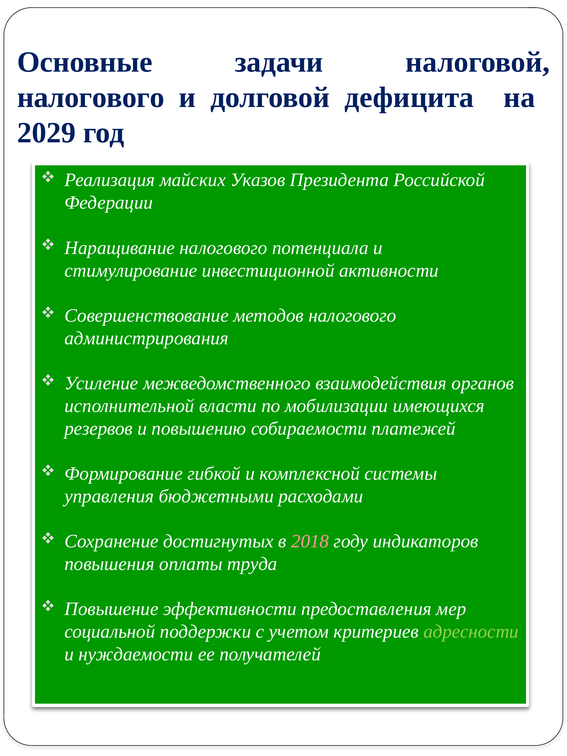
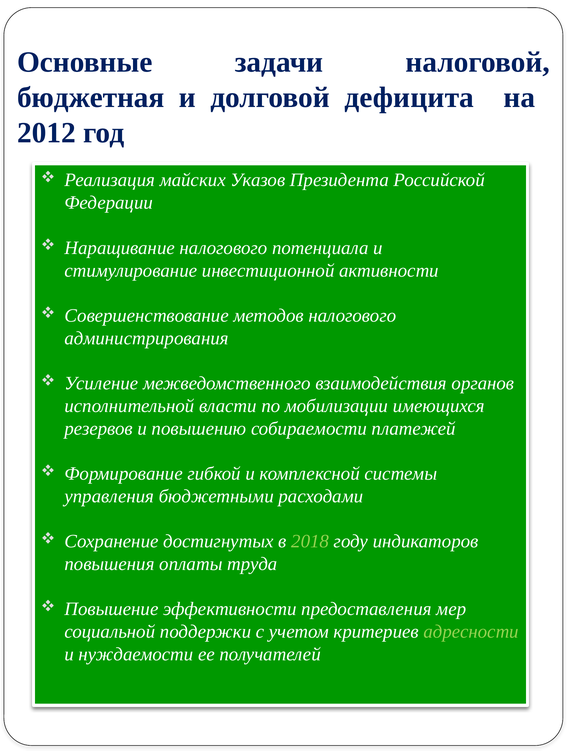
налогового: налогового -> бюджетная (91, 98)
2029: 2029 -> 2012 (46, 133)
2018 colour: pink -> light green (310, 541)
